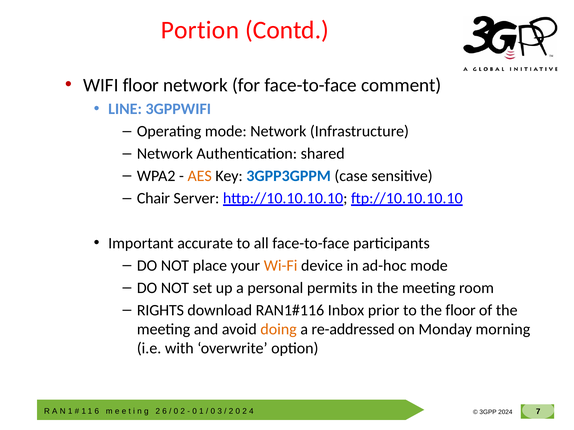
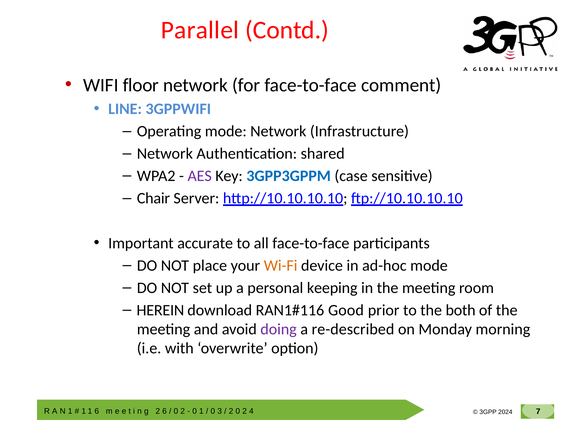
Portion: Portion -> Parallel (200, 30)
AES colour: orange -> purple (200, 176)
permits: permits -> keeping (332, 288)
RIGHTS: RIGHTS -> HEREIN (160, 311)
Inbox: Inbox -> Good (346, 311)
the floor: floor -> both (461, 311)
doing colour: orange -> purple (279, 330)
re-addressed: re-addressed -> re-described (353, 330)
